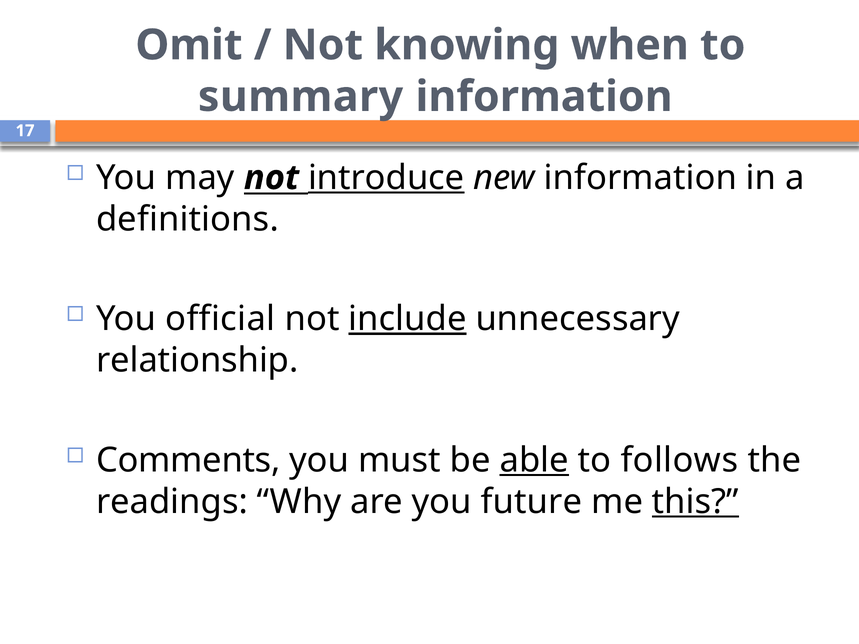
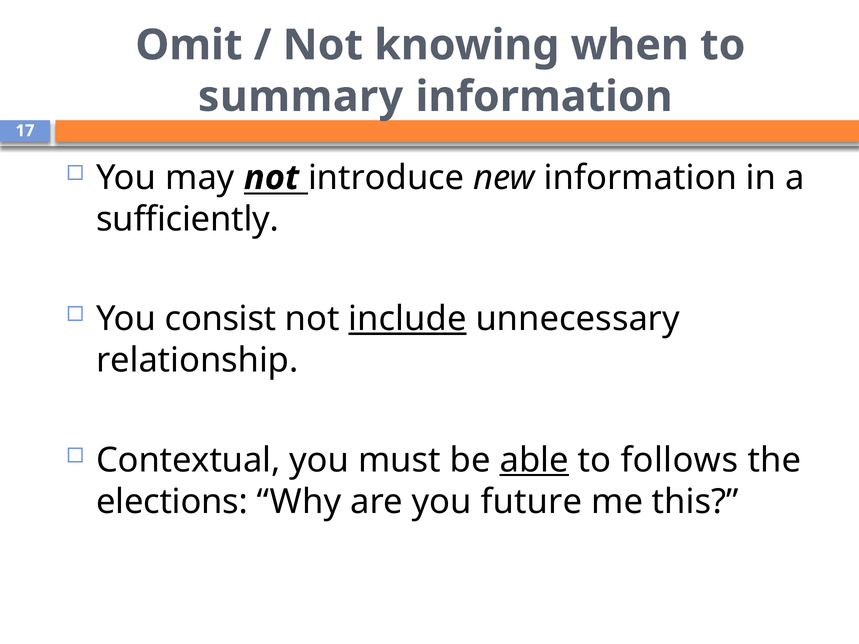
introduce underline: present -> none (386, 178)
definitions: definitions -> sufficiently (188, 219)
official: official -> consist (221, 319)
Comments: Comments -> Contextual (188, 460)
readings: readings -> elections (172, 502)
this underline: present -> none (695, 502)
